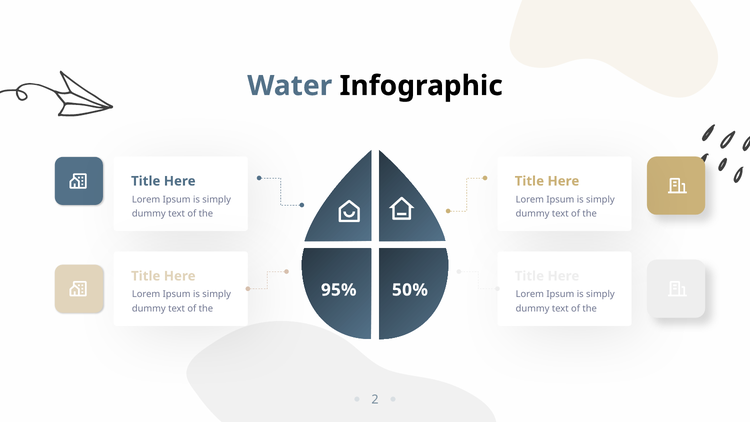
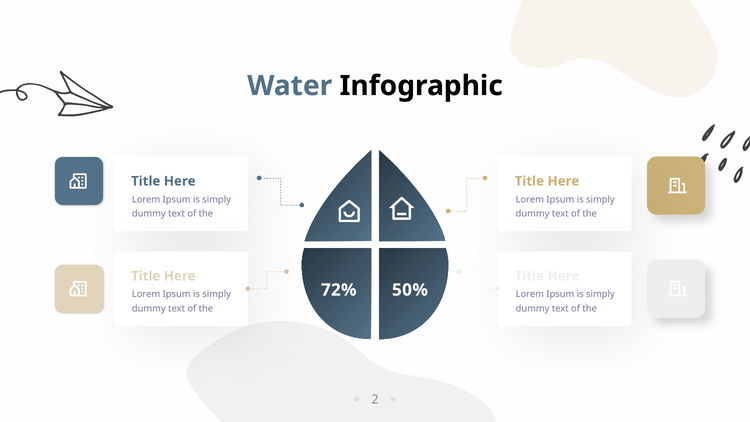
95%: 95% -> 72% (339, 290)
